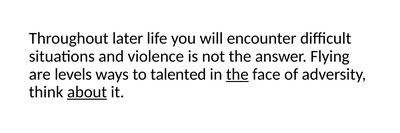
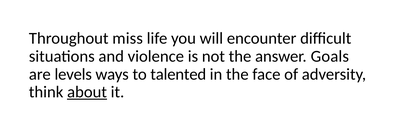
later: later -> miss (128, 38)
Flying: Flying -> Goals (330, 56)
the underline: present -> none (237, 74)
